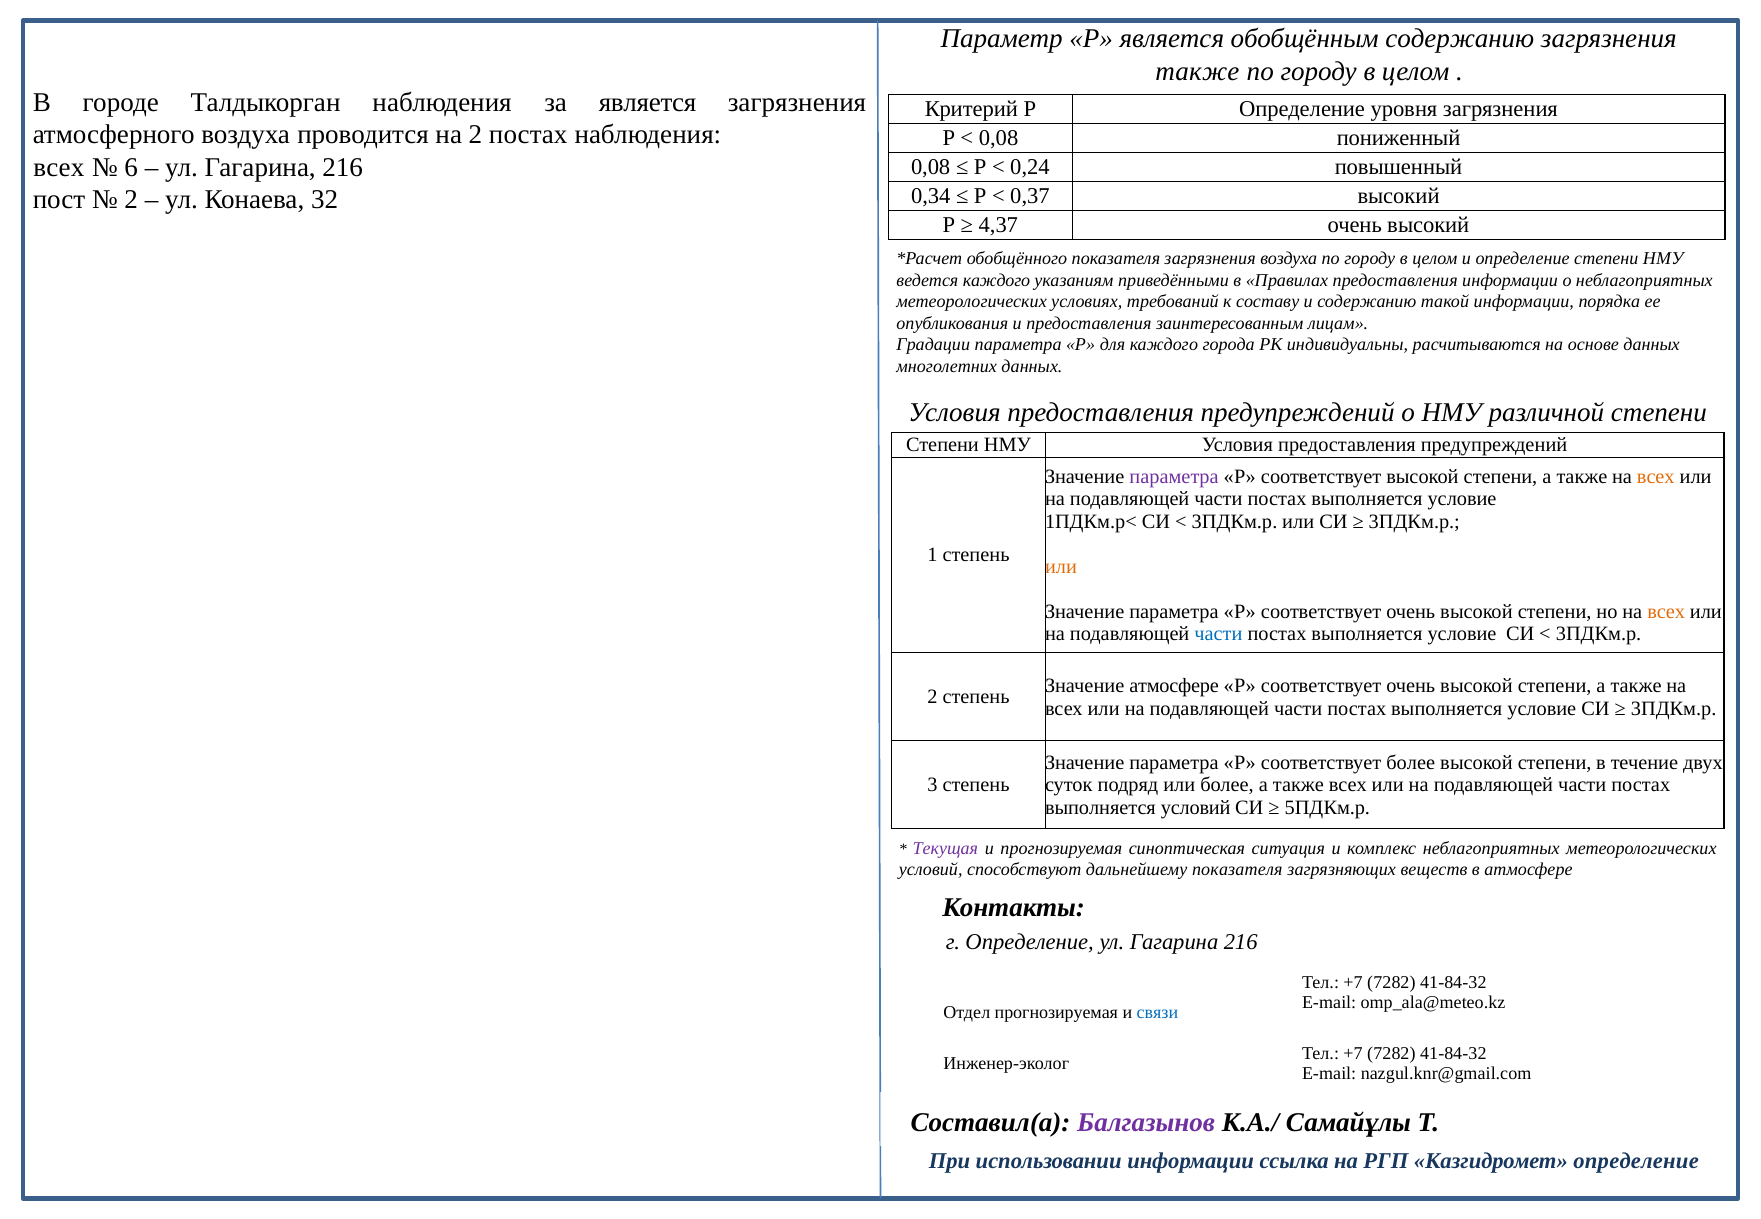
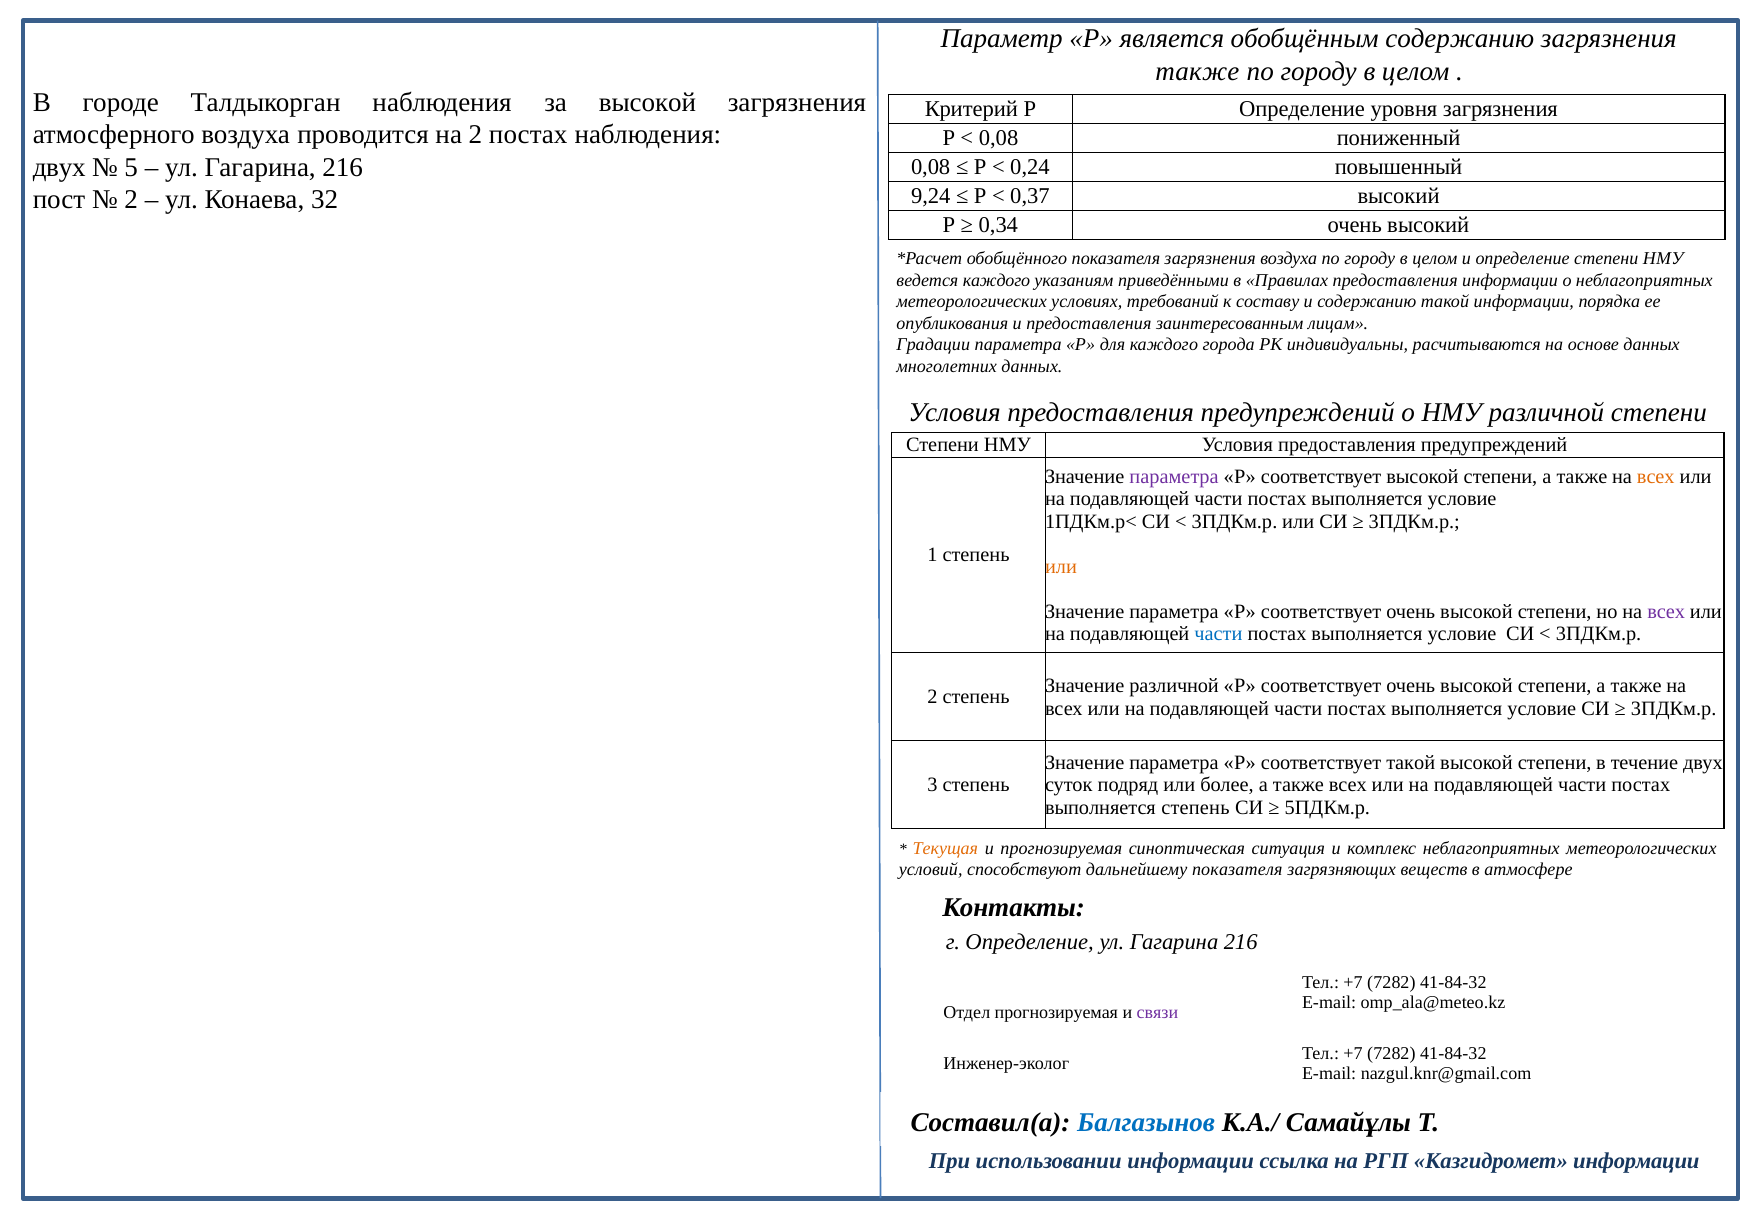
за является: является -> высокой (647, 102)
всех: всех -> двух (59, 167)
6: 6 -> 5 (131, 167)
0,34: 0,34 -> 9,24 (931, 196)
4,37: 4,37 -> 0,34 (998, 225)
всех colour: orange -> purple (1666, 612)
Значение атмосфере: атмосфере -> различной (1174, 686)
соответствует более: более -> такой (1411, 763)
выполняется условий: условий -> степень (1195, 808)
Текущая colour: purple -> orange (945, 848)
связи colour: blue -> purple (1157, 1013)
Балгазынов colour: purple -> blue (1146, 1123)
Казгидромет определение: определение -> информации (1636, 1161)
